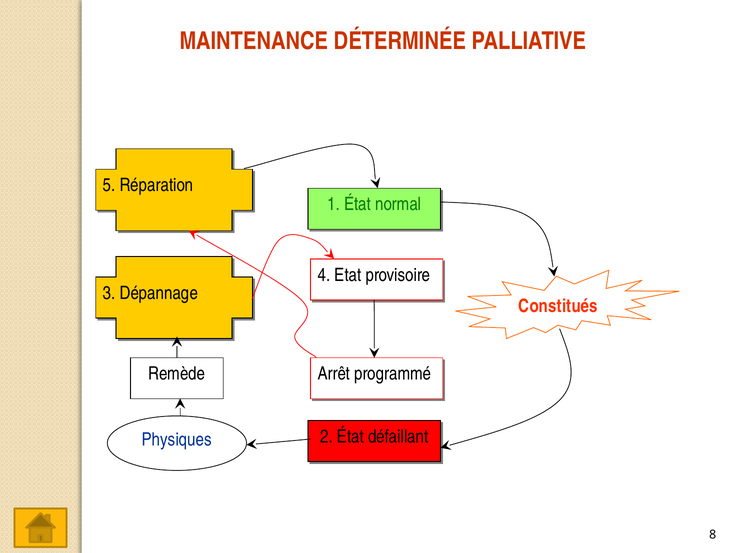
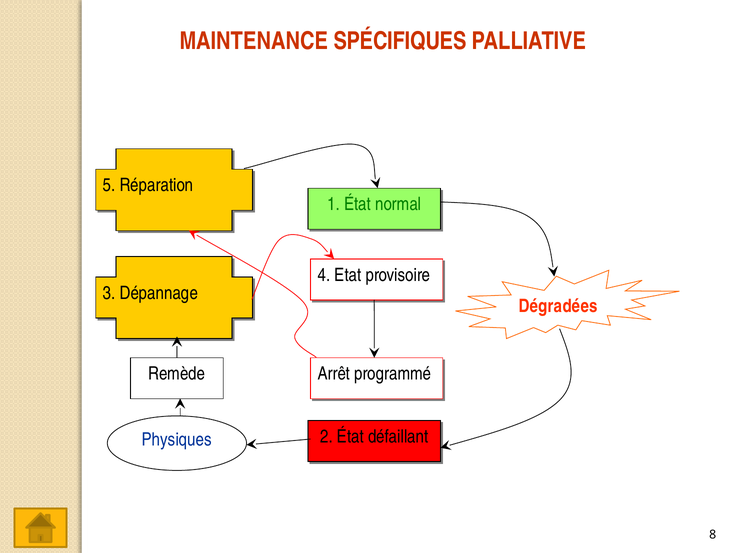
DÉTERMINÉE: DÉTERMINÉE -> SPÉCIFIQUES (400, 41)
Constitués: Constitués -> Dégradées (558, 306)
